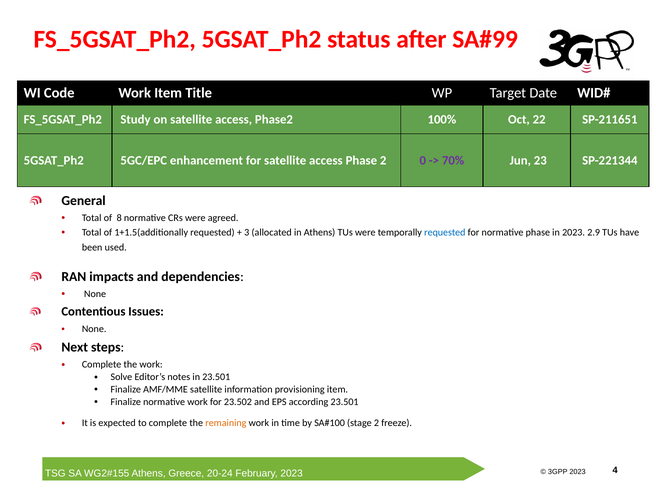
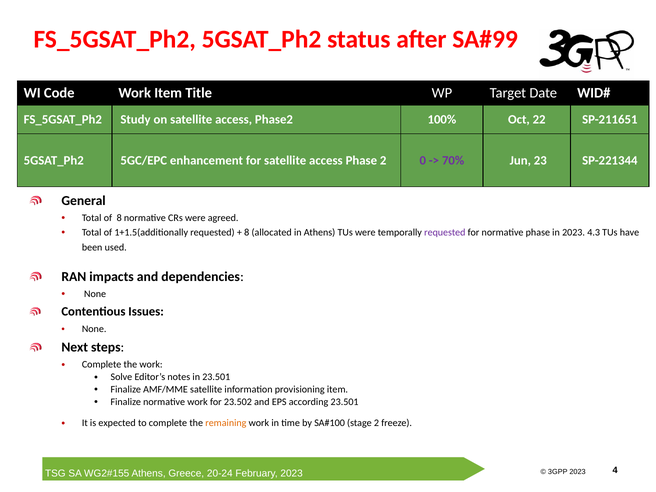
3: 3 -> 8 (247, 233)
requested colour: blue -> purple (445, 233)
2.9: 2.9 -> 4.3 (594, 233)
